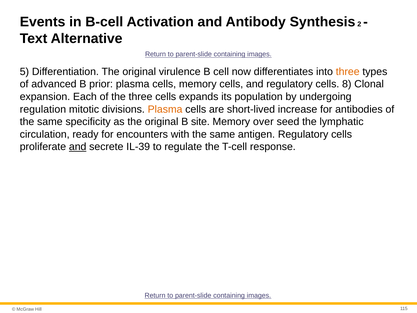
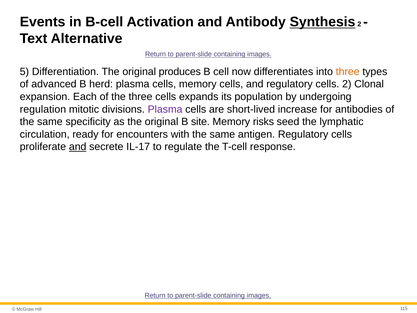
Synthesis underline: none -> present (322, 22)
virulence: virulence -> produces (180, 72)
prior: prior -> herd (101, 84)
cells 8: 8 -> 2 (347, 84)
Plasma colour: orange -> purple (165, 109)
over: over -> risks (263, 122)
IL-39: IL-39 -> IL-17 (138, 147)
